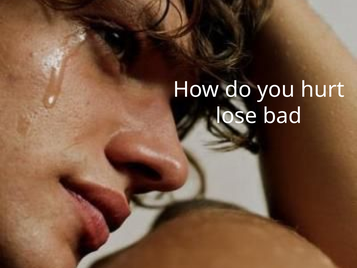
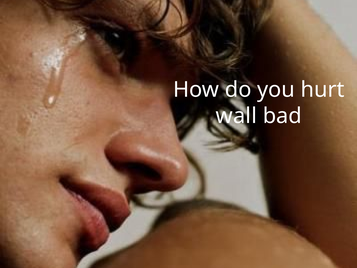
lose: lose -> wall (236, 116)
